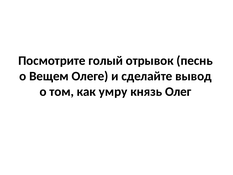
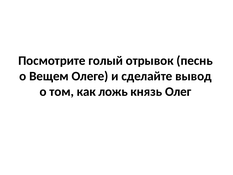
умру: умру -> ложь (113, 92)
